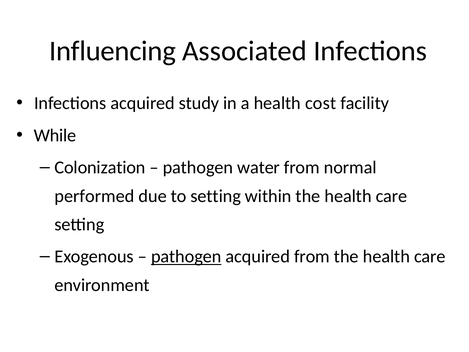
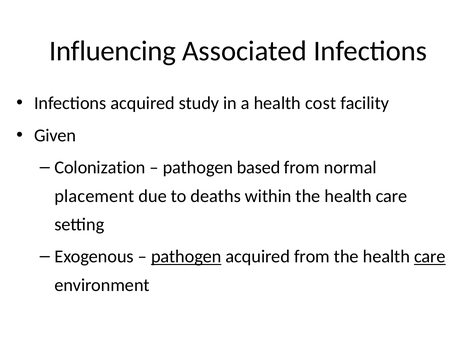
While: While -> Given (55, 135)
water: water -> based (259, 167)
performed: performed -> placement (94, 196)
to setting: setting -> deaths (216, 196)
care underline: none -> present (430, 256)
